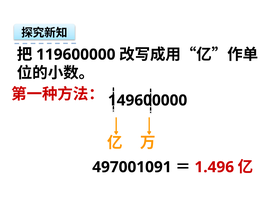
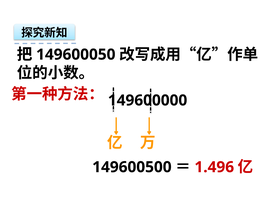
119600000: 119600000 -> 149600050 (76, 55)
497001091: 497001091 -> 149600500 (132, 168)
